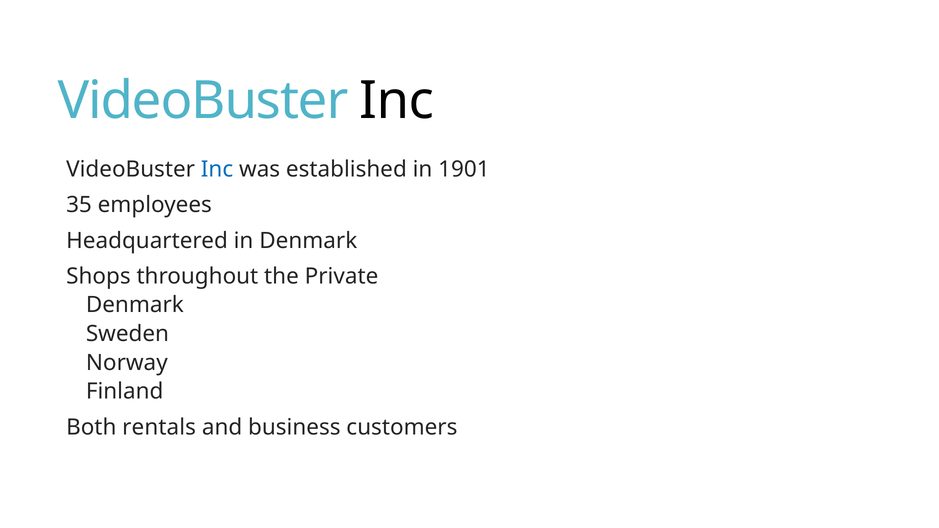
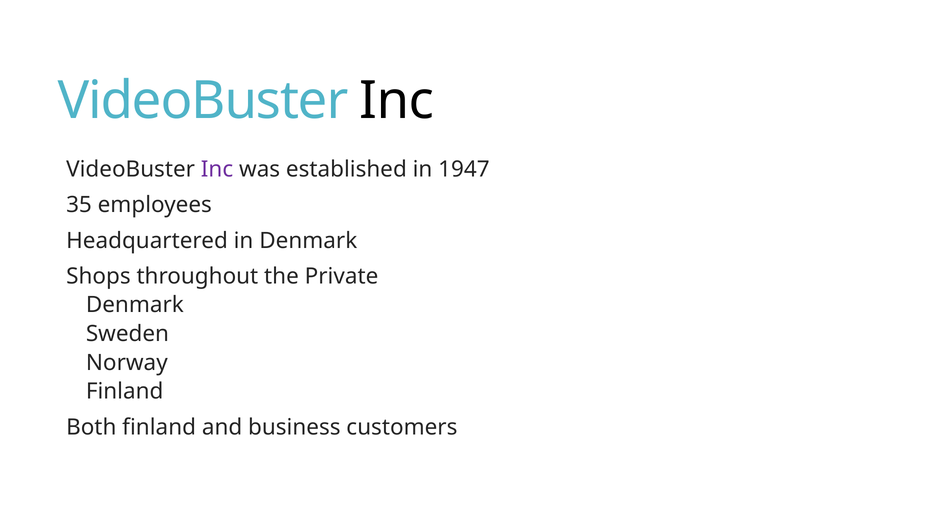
Inc colour: blue -> purple (217, 169)
1901: 1901 -> 1947 (464, 169)
Both rentals: rentals -> finland (159, 427)
